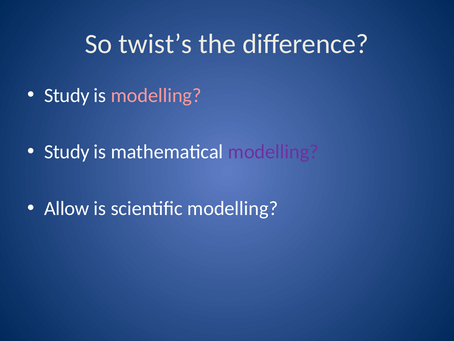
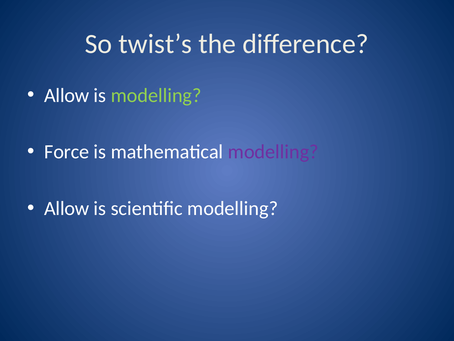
Study: Study -> Allow (67, 95)
modelling colour: pink -> light green (156, 95)
Study: Study -> Force (67, 152)
